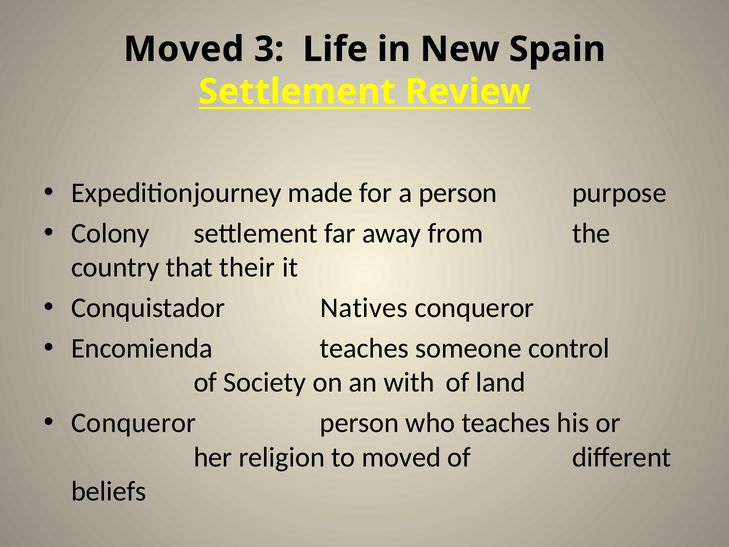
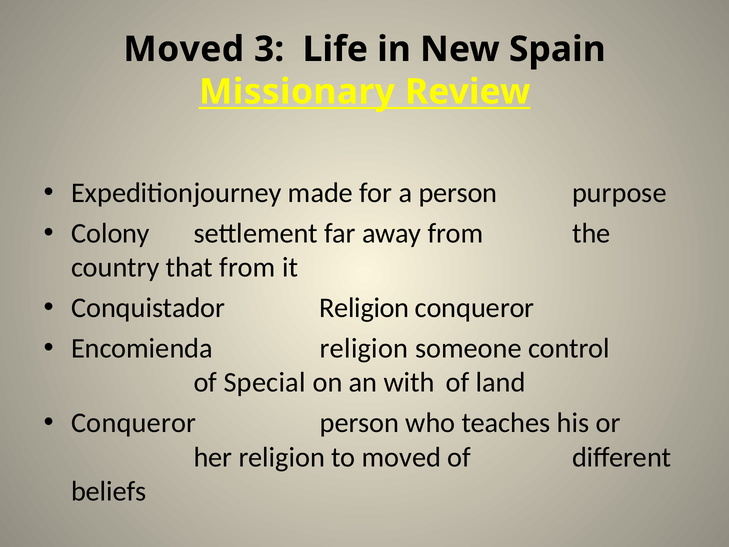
Settlement: Settlement -> Missionary (297, 92)
that their: their -> from (247, 267)
Conquistador Natives: Natives -> Religion (364, 308)
Encomienda teaches: teaches -> religion (364, 348)
Society: Society -> Special (265, 382)
